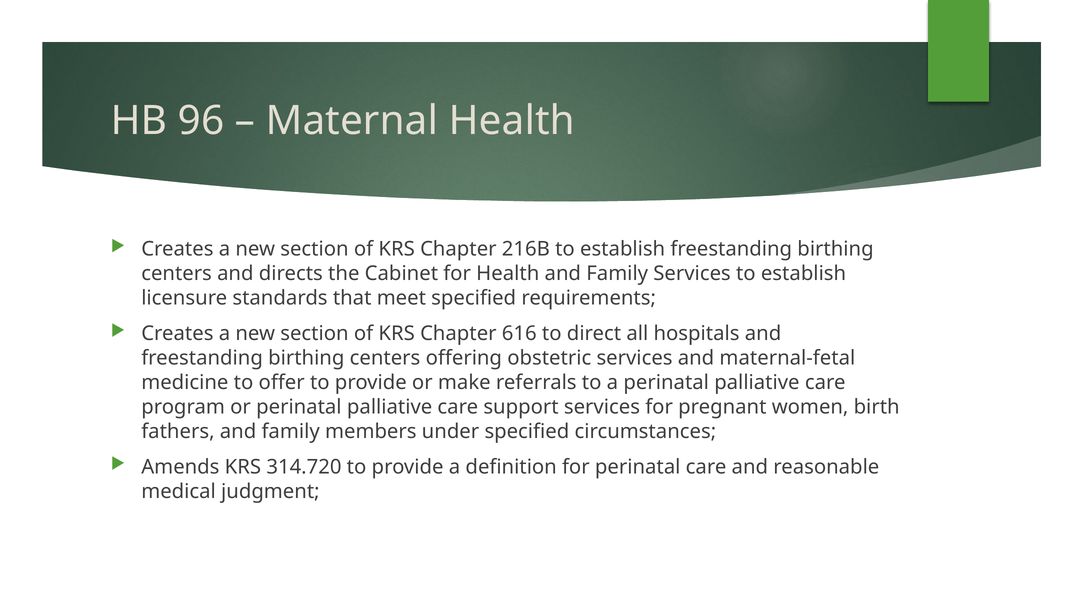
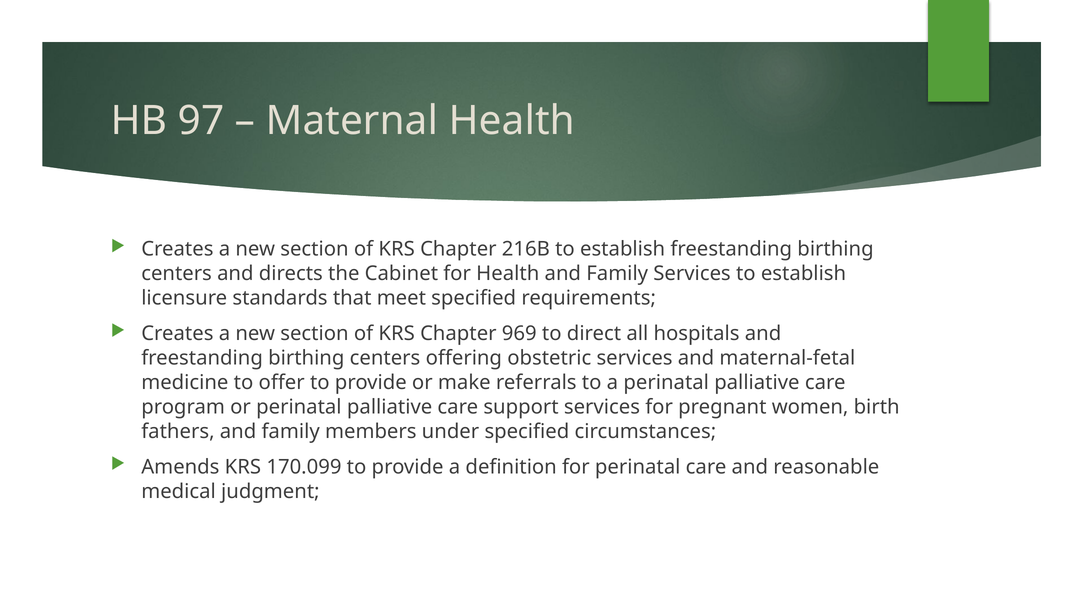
96: 96 -> 97 (201, 121)
616: 616 -> 969 (519, 334)
314.720: 314.720 -> 170.099 (304, 467)
